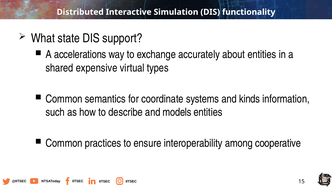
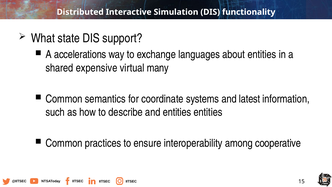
accurately: accurately -> languages (199, 54)
types: types -> many (158, 68)
kinds: kinds -> latest (250, 99)
and models: models -> entities (177, 112)
